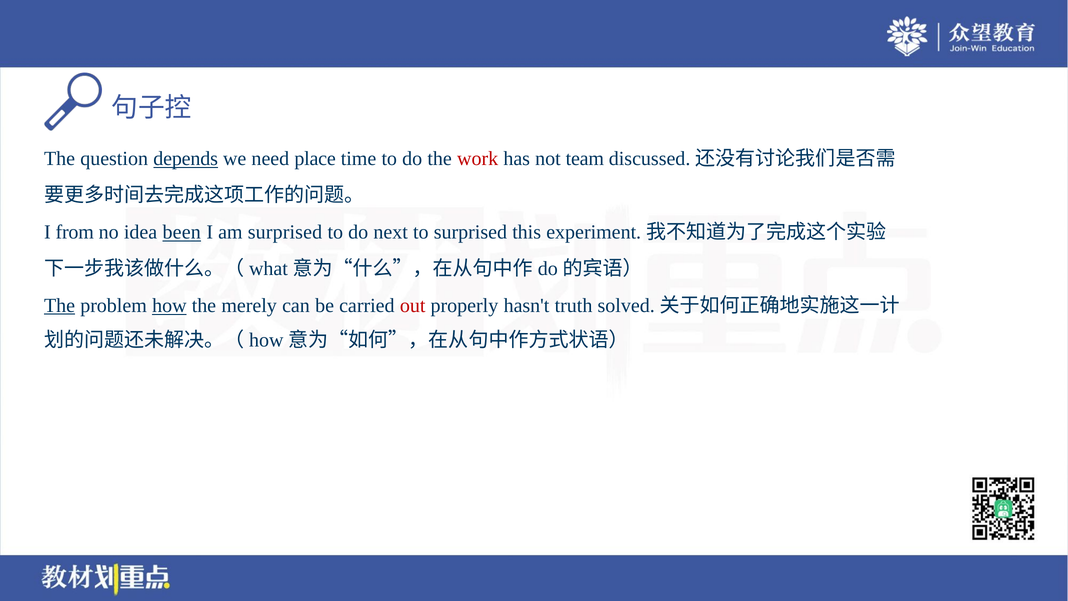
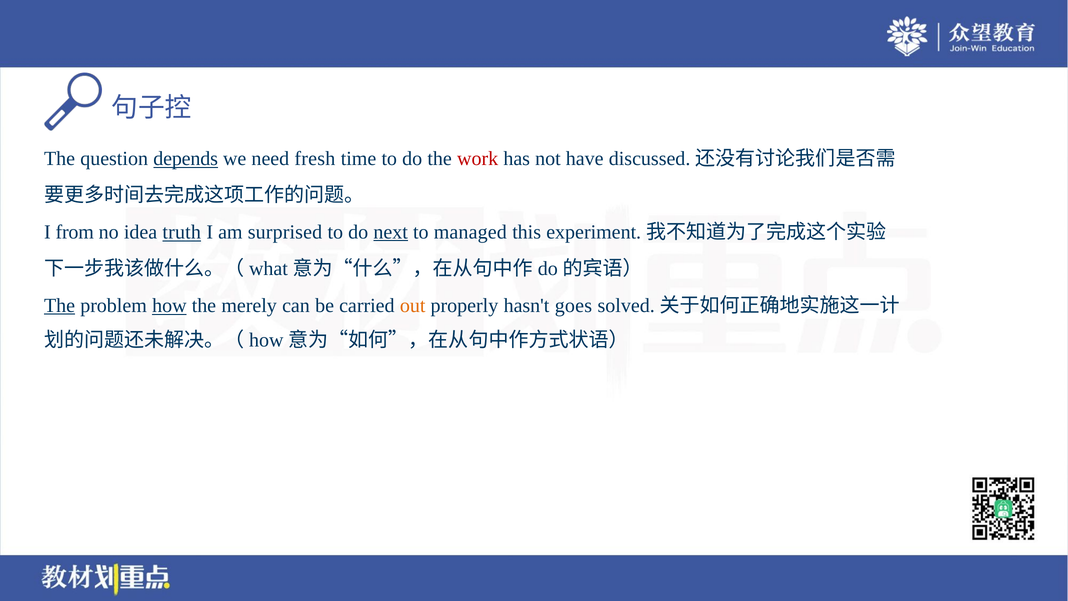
place: place -> fresh (315, 159)
team: team -> have (585, 159)
been: been -> truth (182, 232)
next underline: none -> present (391, 232)
to surprised: surprised -> managed (470, 232)
out colour: red -> orange (413, 305)
truth: truth -> goes (573, 305)
